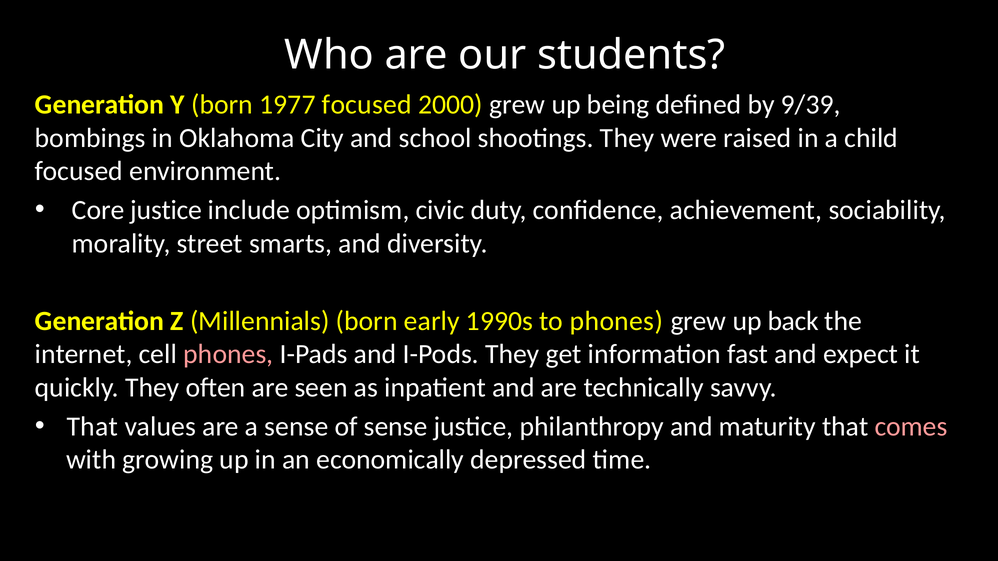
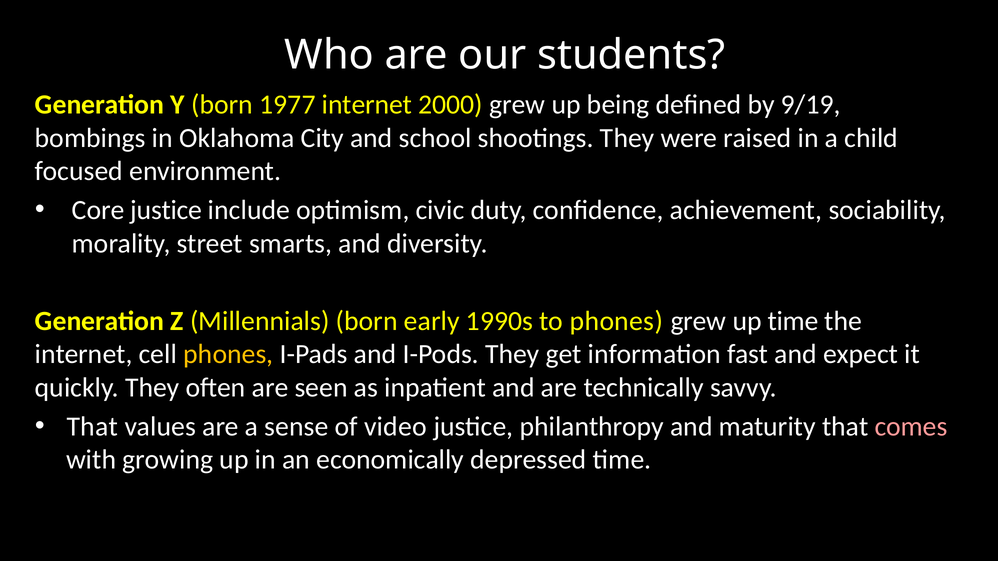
1977 focused: focused -> internet (367, 105)
9/39: 9/39 -> 9/19 (811, 105)
up back: back -> time (793, 321)
phones colour: pink -> yellow (228, 355)
of sense: sense -> video (395, 427)
